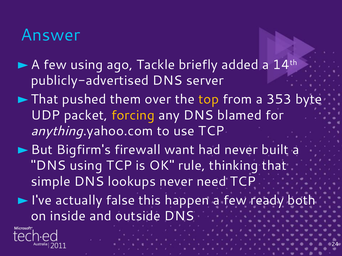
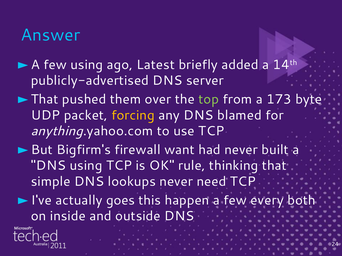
Tackle: Tackle -> Latest (156, 65)
top colour: yellow -> light green (209, 99)
353: 353 -> 173 (279, 99)
false: false -> goes (120, 201)
ready: ready -> every (267, 201)
